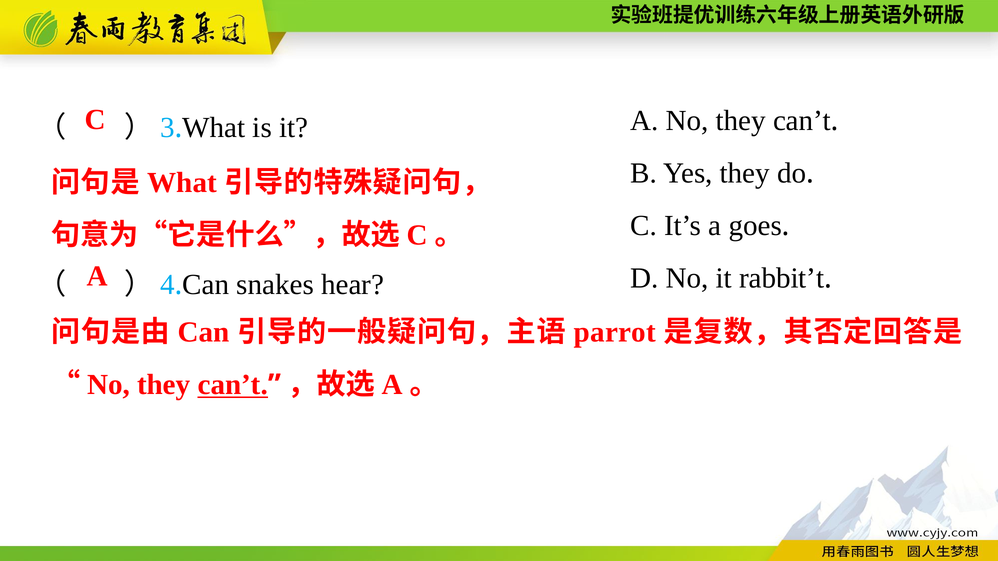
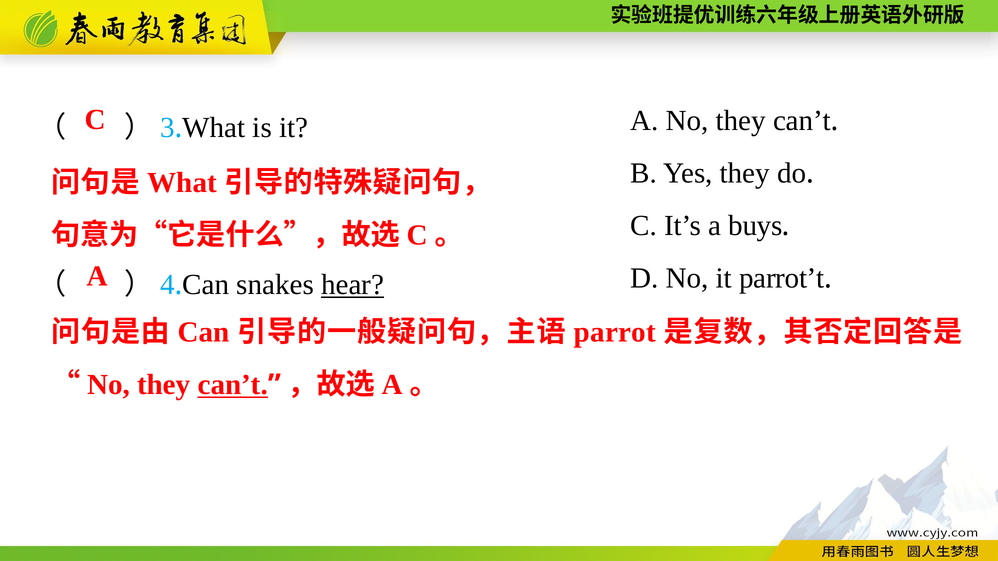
goes: goes -> buys (755, 226)
rabbit’t: rabbit’t -> parrot’t (782, 278)
hear underline: none -> present (353, 285)
